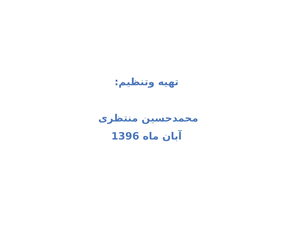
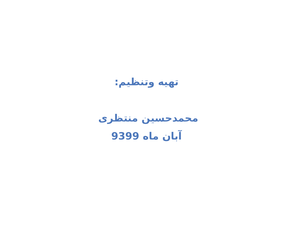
1396: 1396 -> 9399 (125, 137)
